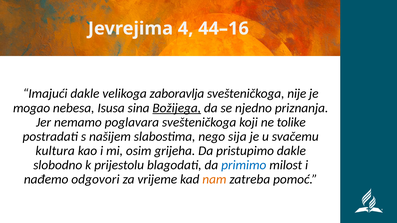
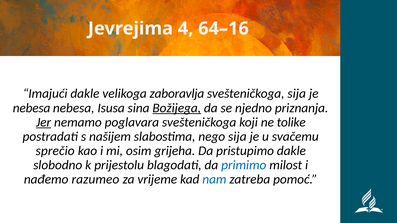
44–16: 44–16 -> 64–16 (223, 29)
svešteničkoga nije: nije -> sija (297, 94)
mogao: mogao -> nebesa (32, 108)
Jer underline: none -> present (44, 122)
kultura: kultura -> sprečio (55, 151)
odgovori: odgovori -> razumeo (95, 180)
nam colour: orange -> blue (214, 180)
